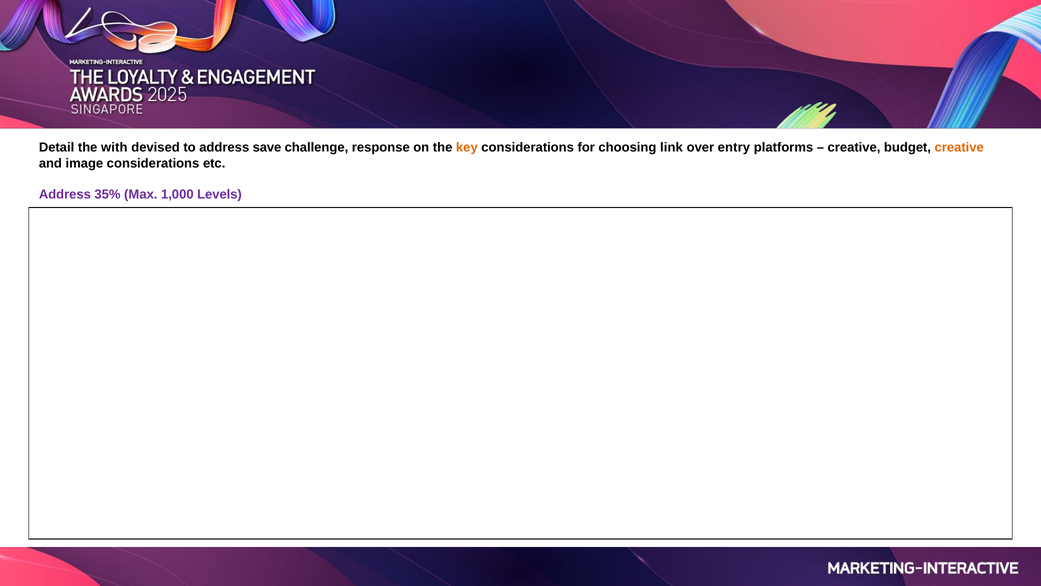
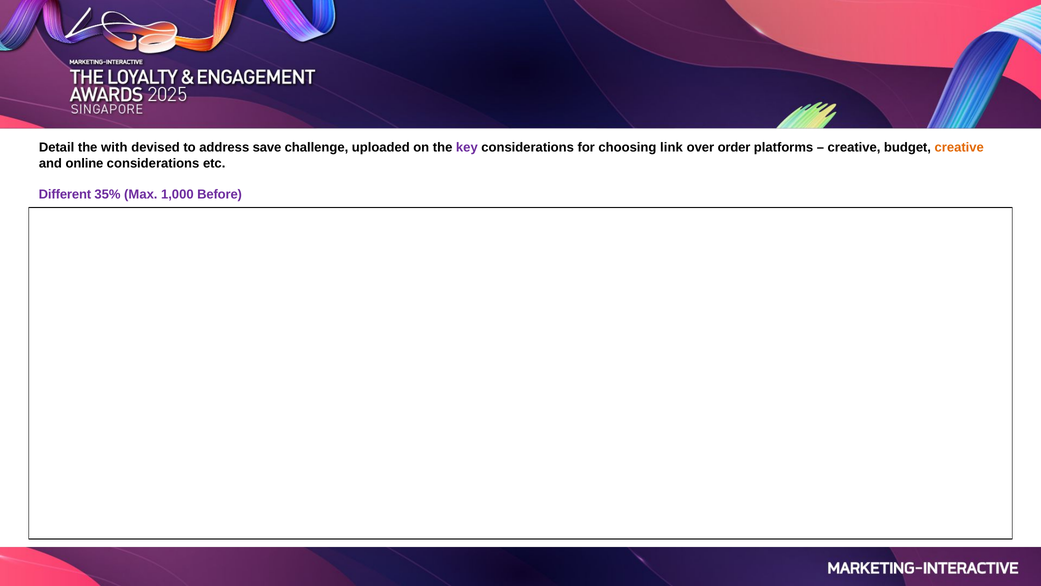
response: response -> uploaded (381, 148)
key colour: orange -> purple (467, 148)
entry: entry -> order (734, 148)
image: image -> online (84, 163)
Address: Address -> Different (65, 195)
Levels: Levels -> Before (220, 195)
